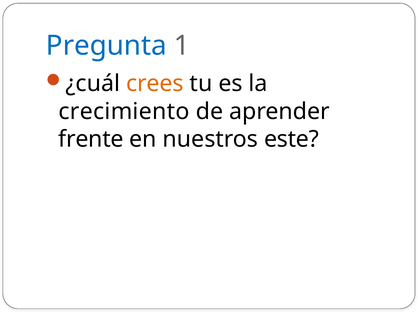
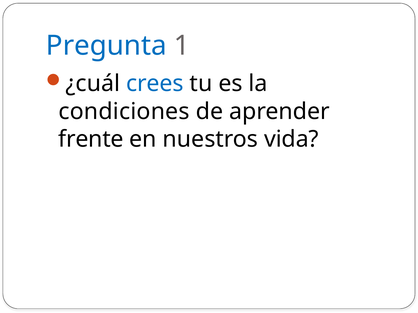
crees colour: orange -> blue (155, 84)
crecimiento: crecimiento -> condiciones (124, 112)
este: este -> vida (291, 140)
